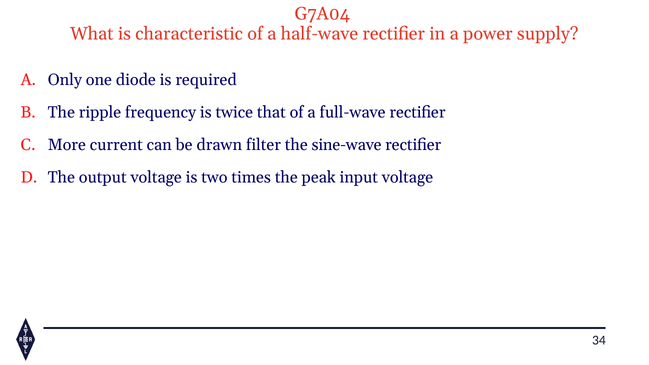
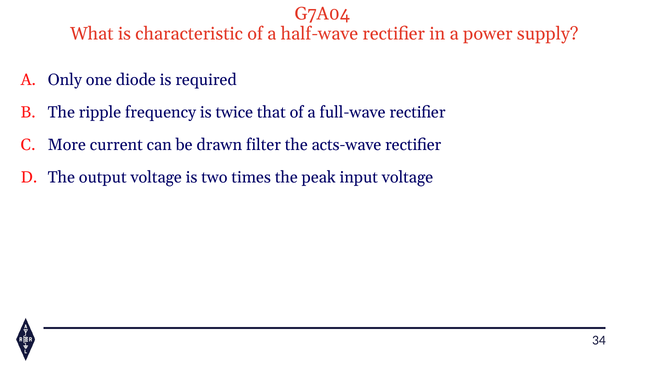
sine-wave: sine-wave -> acts-wave (346, 145)
